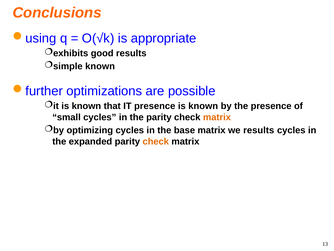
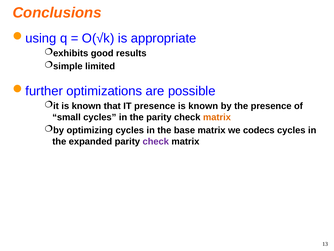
known: known -> limited (100, 66)
we results: results -> codecs (259, 130)
check colour: orange -> purple (156, 141)
